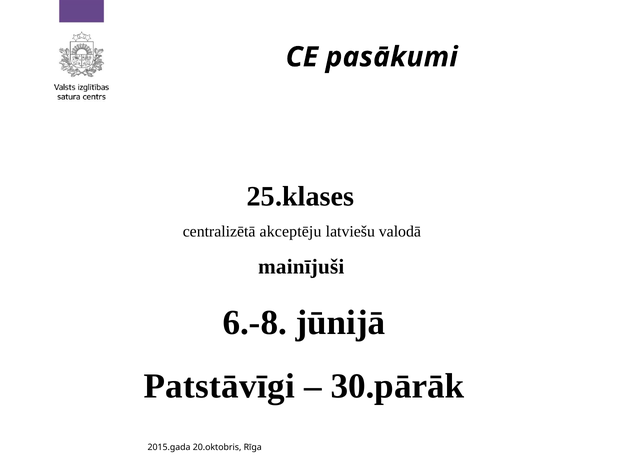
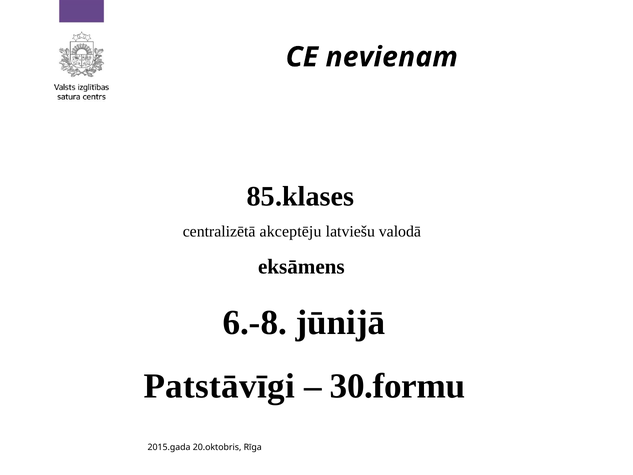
pasākumi: pasākumi -> nevienam (392, 57)
25.klases: 25.klases -> 85.klases (300, 196)
mainījuši: mainījuši -> eksāmens (301, 267)
30.pārāk: 30.pārāk -> 30.formu (398, 386)
